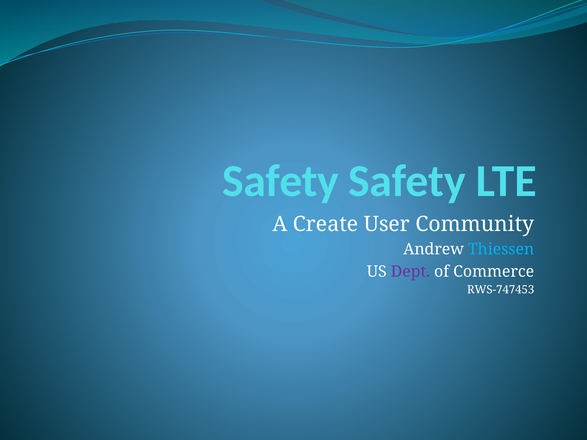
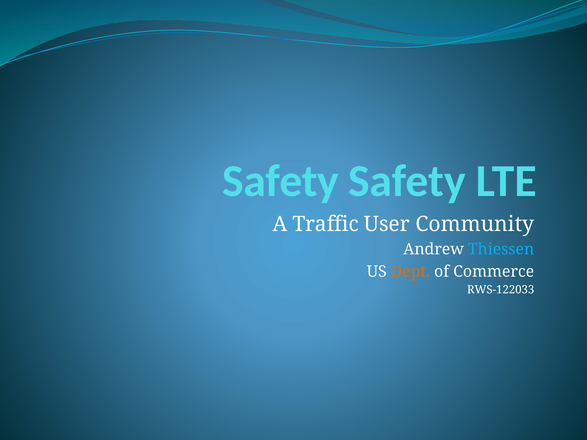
Create: Create -> Traffic (326, 224)
Dept colour: purple -> orange (410, 272)
RWS-747453: RWS-747453 -> RWS-122033 (501, 290)
